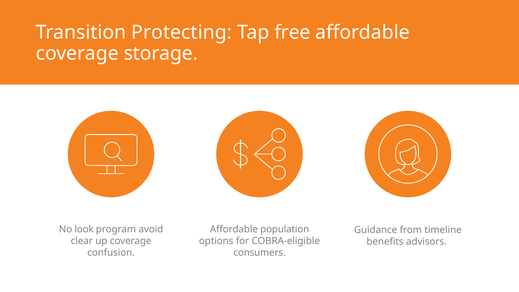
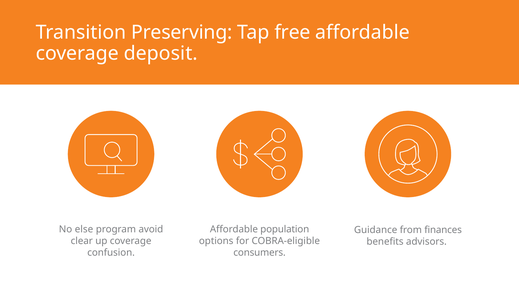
Protecting: Protecting -> Preserving (182, 32)
storage: storage -> deposit (161, 53)
look: look -> else (84, 229)
timeline: timeline -> finances (443, 230)
